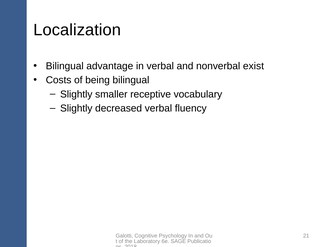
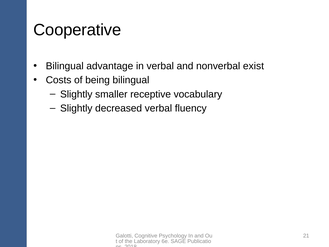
Localization: Localization -> Cooperative (77, 30)
